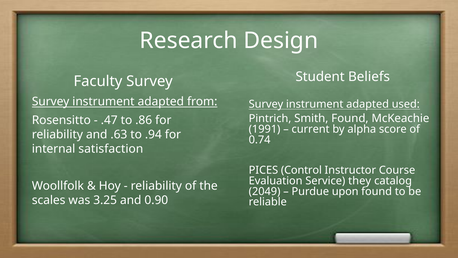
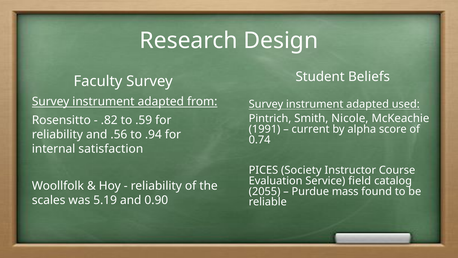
Smith Found: Found -> Nicole (350, 118)
.47: .47 -> .82 (109, 120)
.86: .86 -> .59 (144, 120)
.63: .63 -> .56 (119, 134)
Control: Control -> Society (301, 170)
they: they -> field (360, 181)
2049: 2049 -> 2055 (265, 191)
upon: upon -> mass (345, 191)
3.25: 3.25 -> 5.19 (105, 200)
